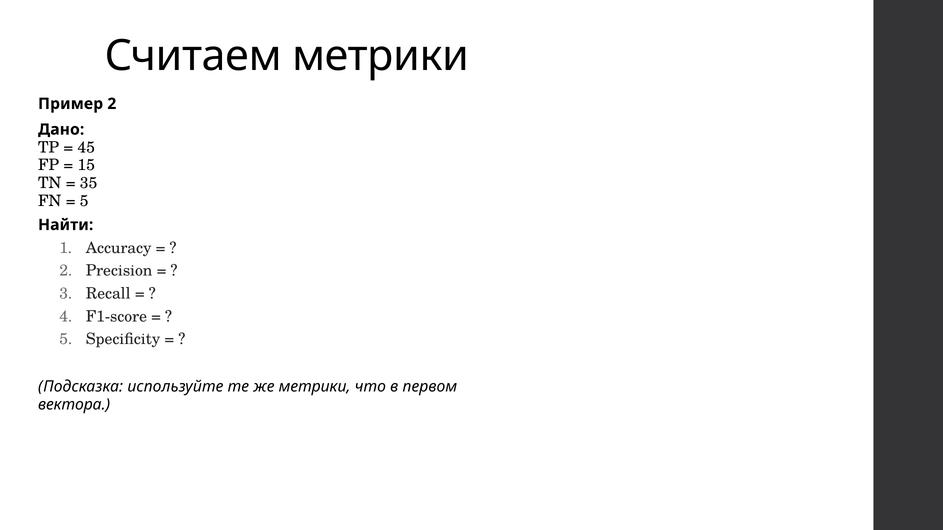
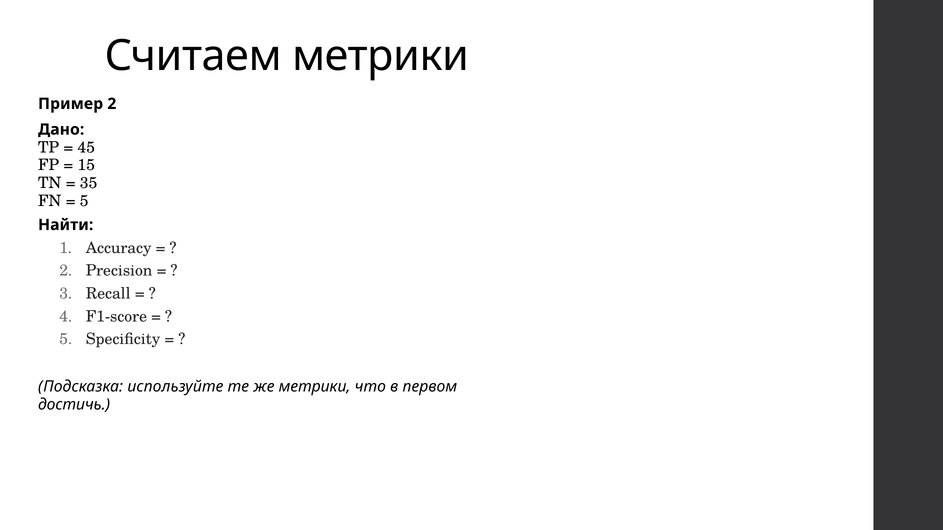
вектора: вектора -> достичь (74, 405)
